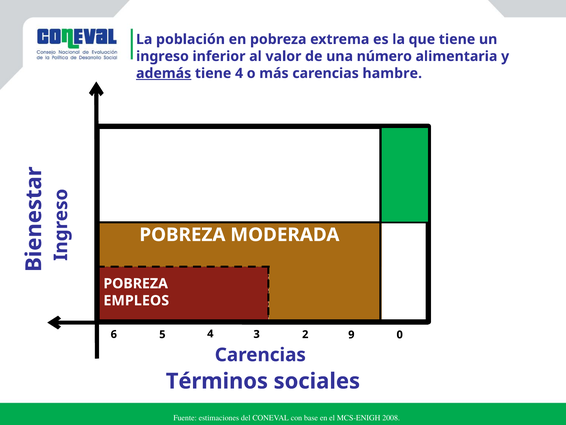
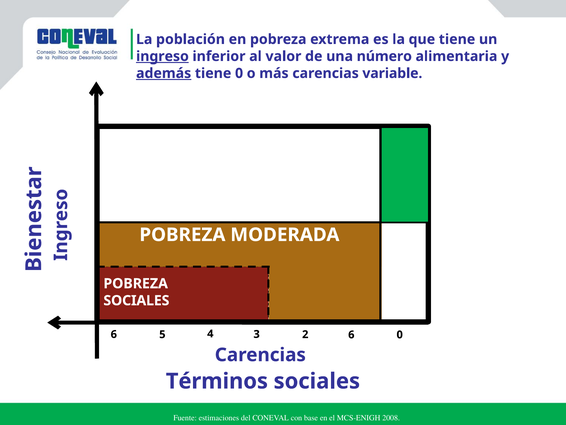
ingreso underline: none -> present (162, 56)
tiene 4: 4 -> 0 (239, 73)
hambre: hambre -> variable (392, 73)
EMPLEOS: EMPLEOS -> SOCIALES (136, 300)
2 9: 9 -> 6 (351, 334)
